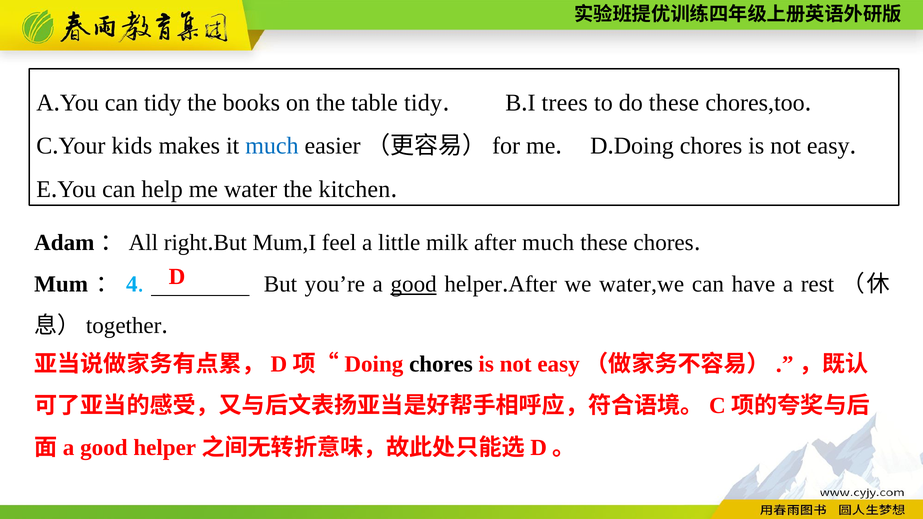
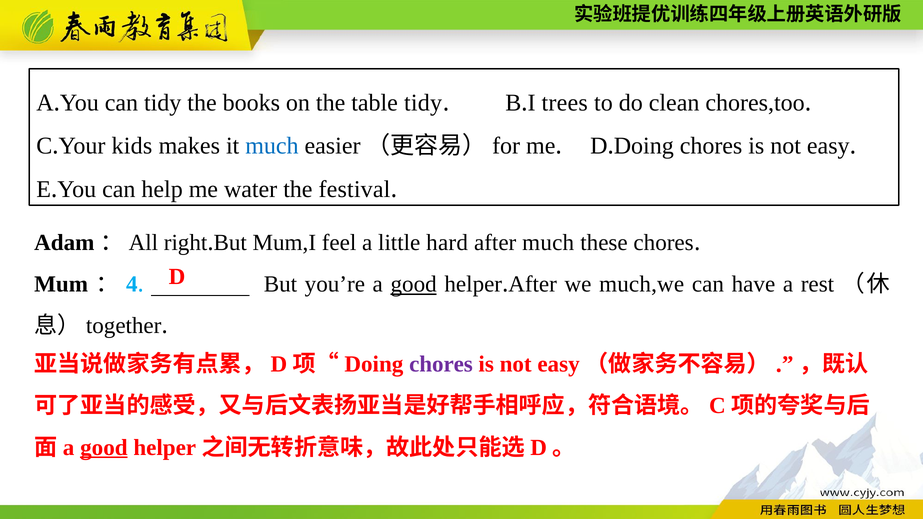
do these: these -> clean (674, 103)
kitchen: kitchen -> festival (354, 189)
milk: milk -> hard (447, 243)
water,we: water,we -> much,we (642, 284)
chores colour: black -> purple (441, 365)
good underline: none -> present (104, 448)
